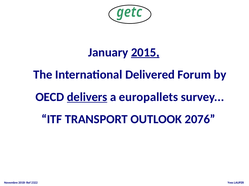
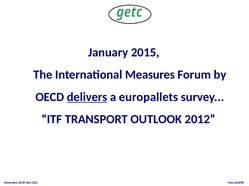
2015 underline: present -> none (145, 53)
Delivered: Delivered -> Measures (150, 75)
2076: 2076 -> 2012 (200, 120)
